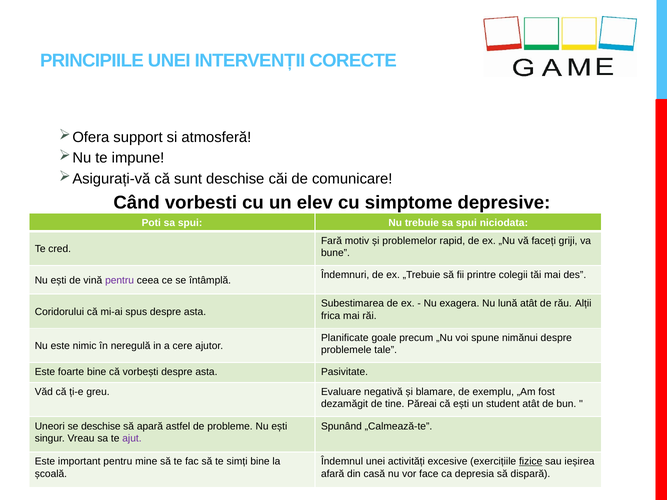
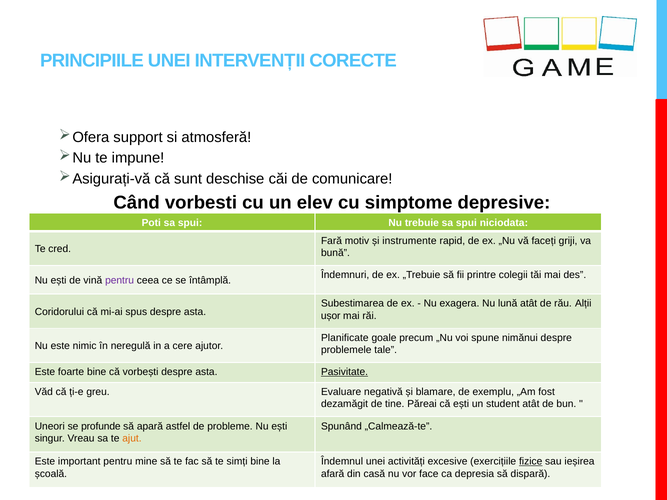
problemelor: problemelor -> instrumente (409, 241)
bune: bune -> bună (335, 253)
frica: frica -> ușor (331, 316)
Pasivitate underline: none -> present (345, 372)
se deschise: deschise -> profunde (101, 426)
ajut colour: purple -> orange (132, 439)
